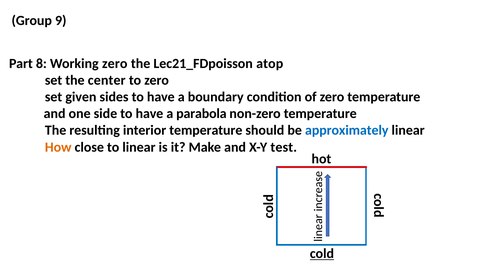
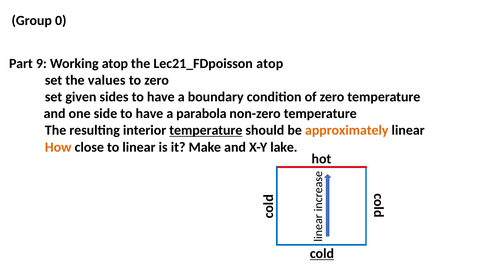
9: 9 -> 0 (61, 20)
8: 8 -> 9 (41, 63)
Working zero: zero -> atop (115, 63)
center: center -> values (107, 80)
temperature underline: none -> present (206, 130)
approximately colour: blue -> orange (347, 130)
test: test -> lake (284, 147)
